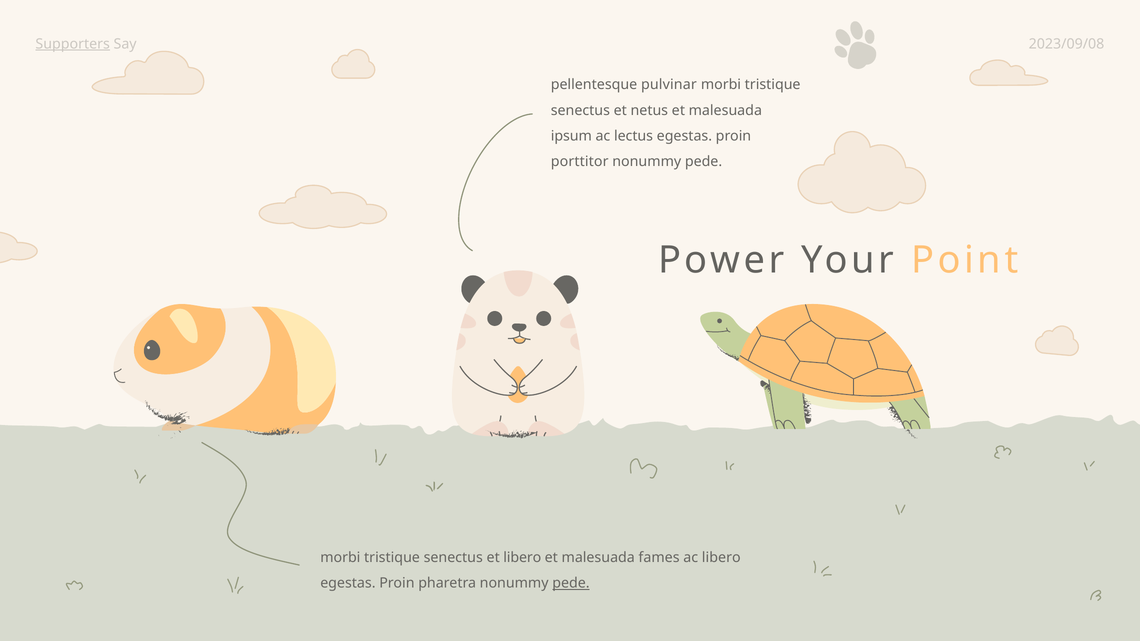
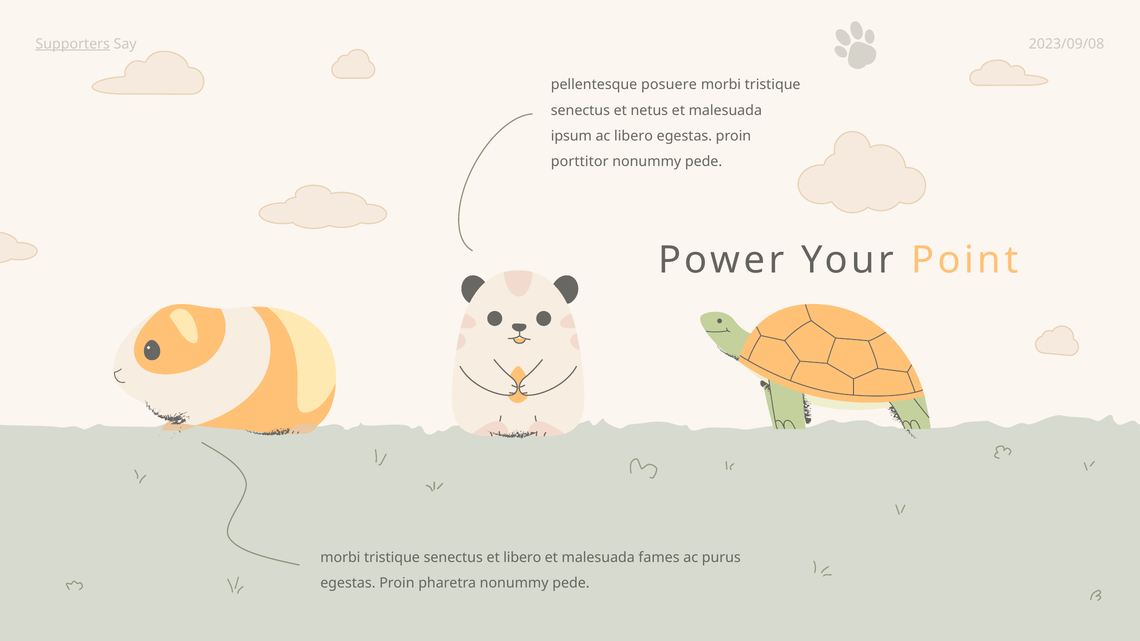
pulvinar: pulvinar -> posuere (669, 85)
ac lectus: lectus -> libero (633, 136)
ac libero: libero -> purus (721, 558)
pede underline: present -> none (571, 583)
